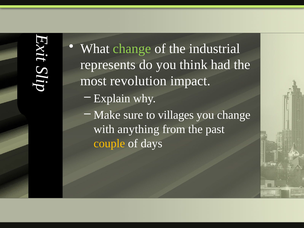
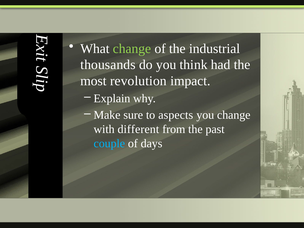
represents: represents -> thousands (108, 65)
villages: villages -> aspects (176, 115)
anything: anything -> different (138, 129)
couple colour: yellow -> light blue (109, 143)
